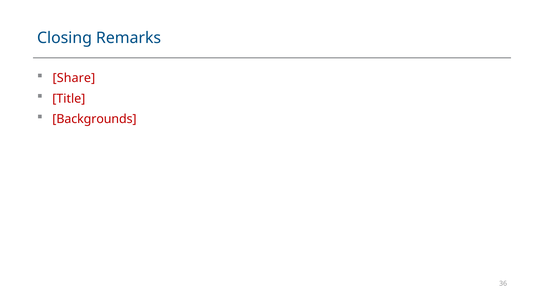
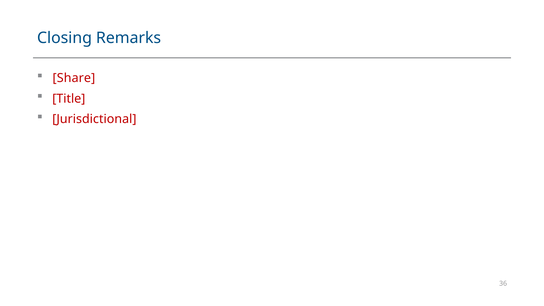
Backgrounds: Backgrounds -> Jurisdictional (94, 119)
